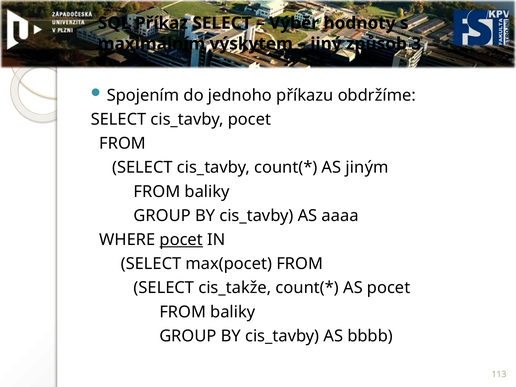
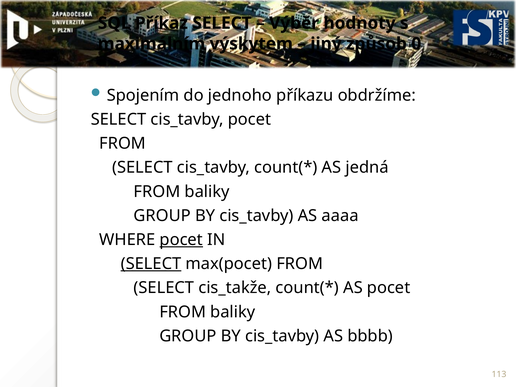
3: 3 -> 0 (416, 44)
jiným: jiným -> jedná (367, 168)
SELECT underline: none -> present (151, 264)
